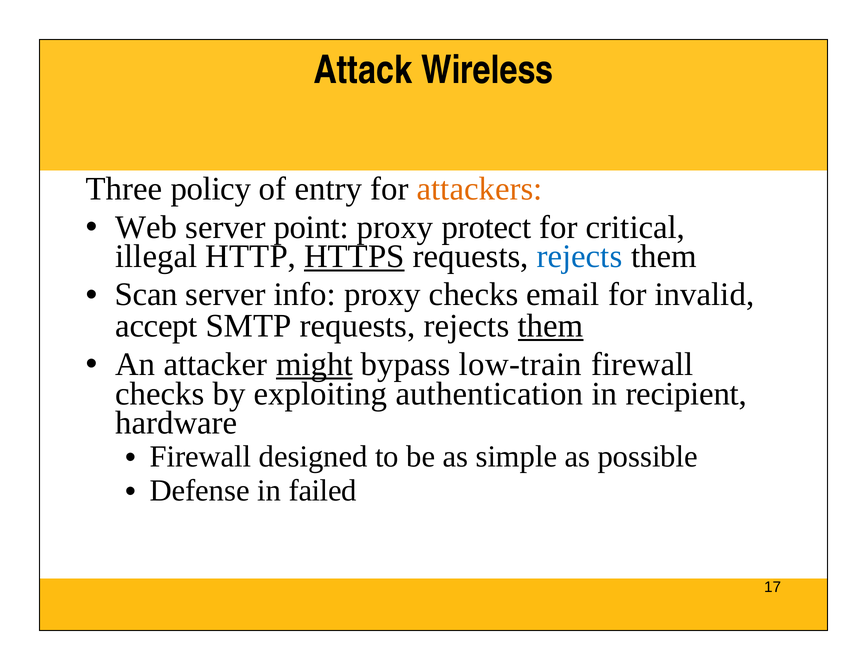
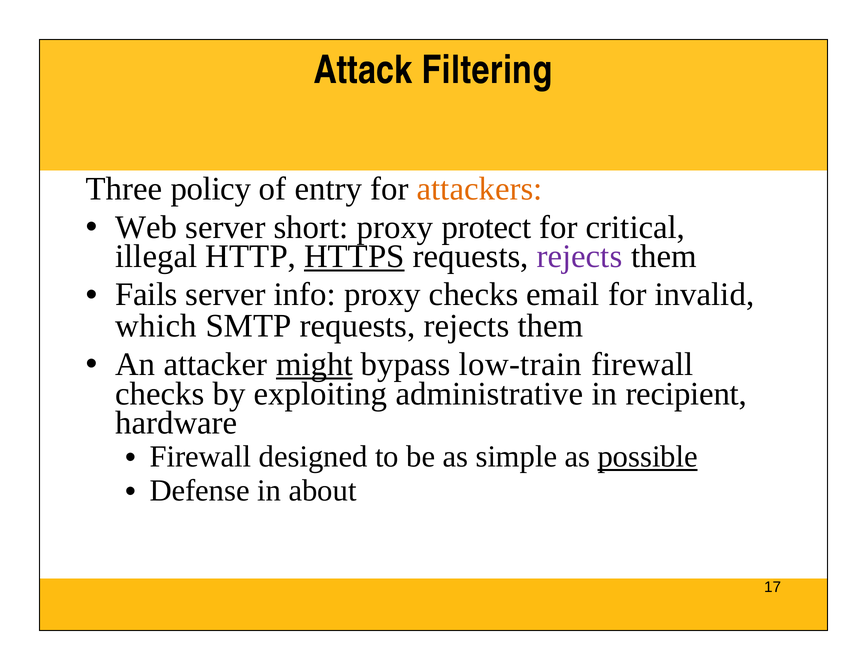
Wireless: Wireless -> Filtering (487, 70)
point: point -> short (311, 227)
rejects colour: blue -> purple (580, 256)
Scan: Scan -> Fails (146, 294)
accept: accept -> which (156, 326)
them underline: present -> none (551, 326)
authentication: authentication -> administrative (489, 394)
possible underline: none -> present (648, 457)
failed: failed -> about (323, 491)
